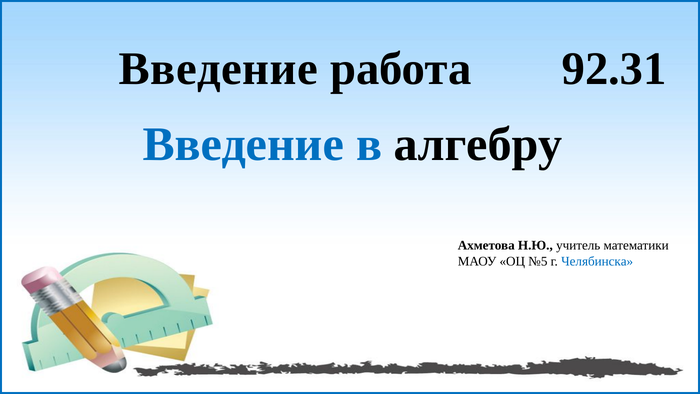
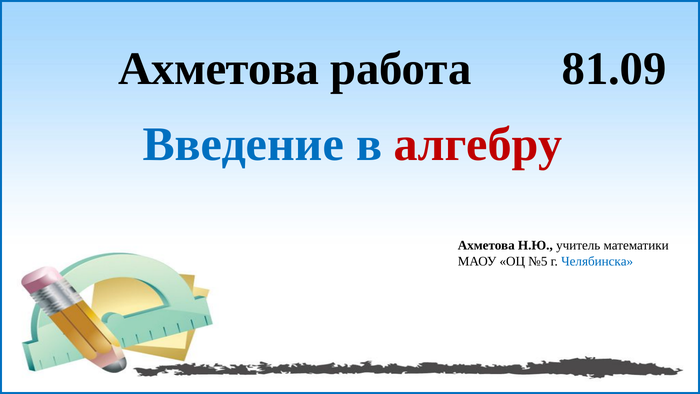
Введение: Введение -> Ахметова (219, 69)
92.31: 92.31 -> 81.09 (614, 69)
алгебру colour: black -> red (478, 144)
